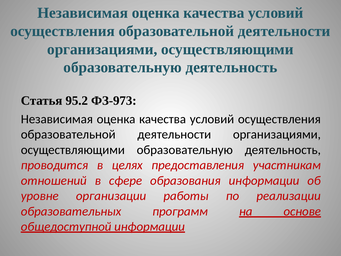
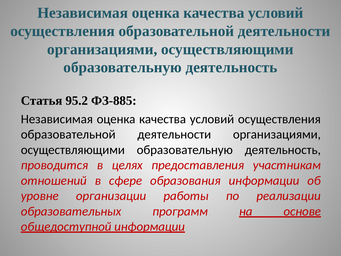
ФЗ-973: ФЗ-973 -> ФЗ-885 (114, 101)
